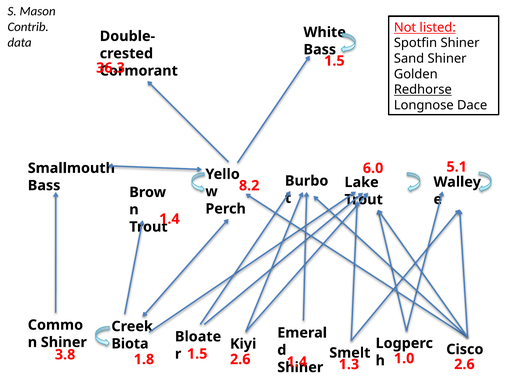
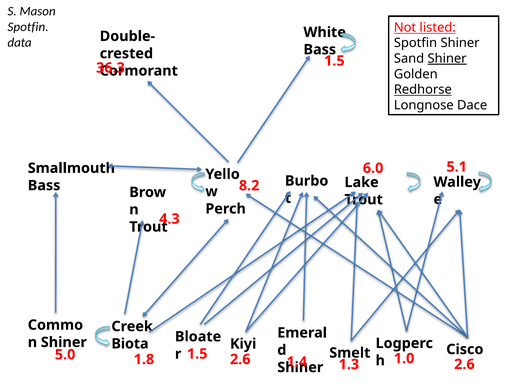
Contrib: Contrib -> Spotfin (28, 27)
Shiner underline: none -> present (447, 58)
1.4: 1.4 -> 4.3 (169, 219)
3.8: 3.8 -> 5.0 (65, 354)
